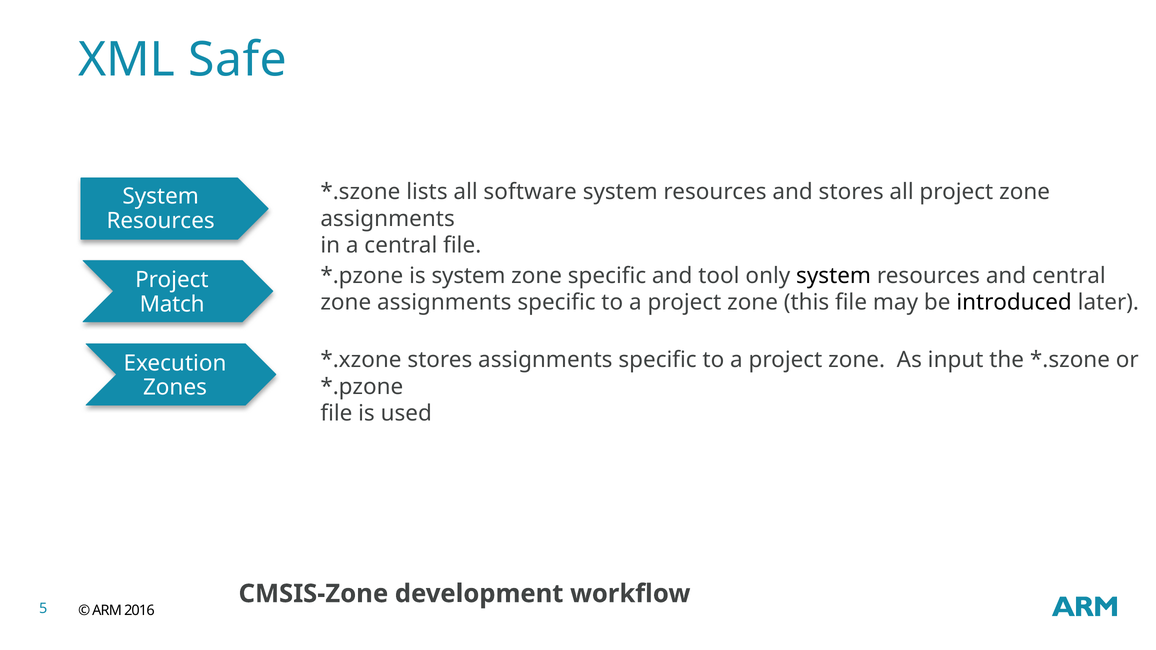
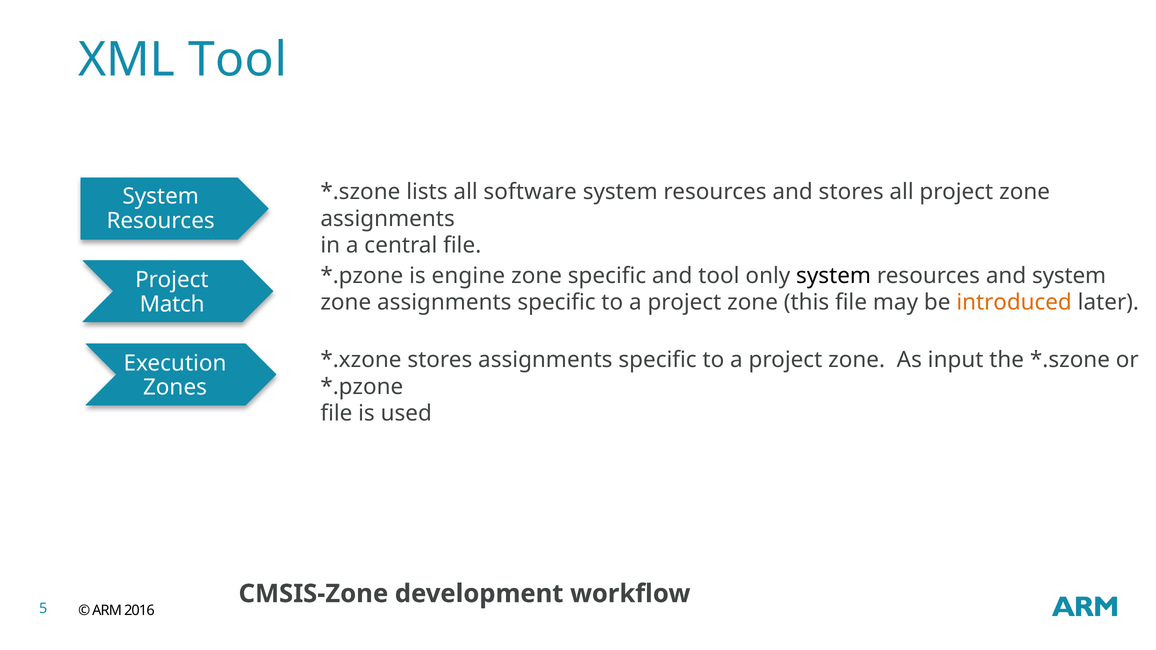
XML Safe: Safe -> Tool (238, 60)
is system: system -> engine (468, 276)
and central: central -> system (1069, 276)
introduced colour: black -> orange (1014, 303)
